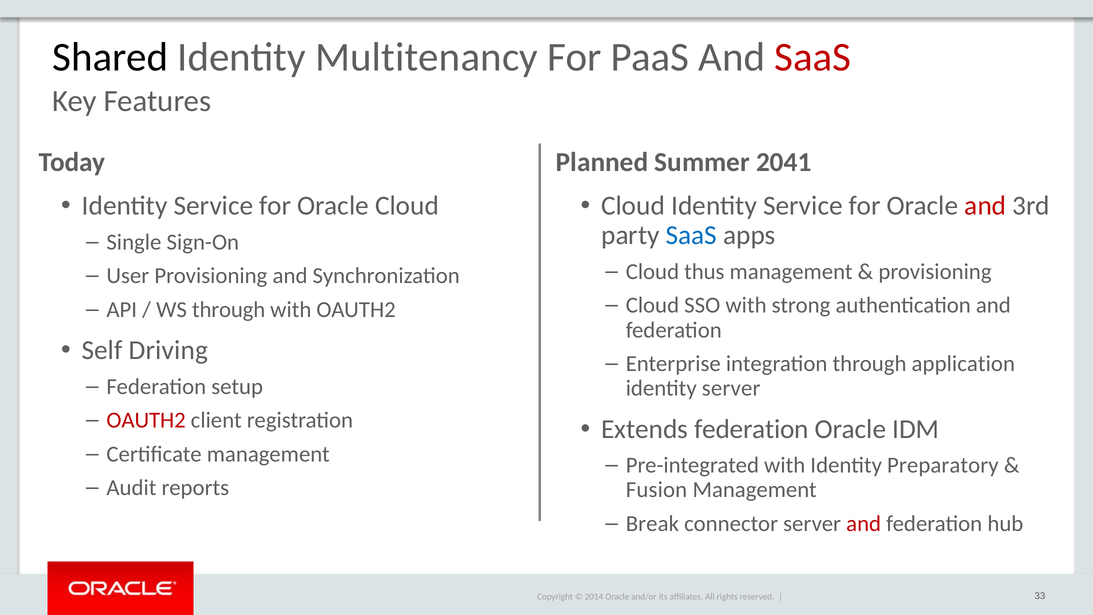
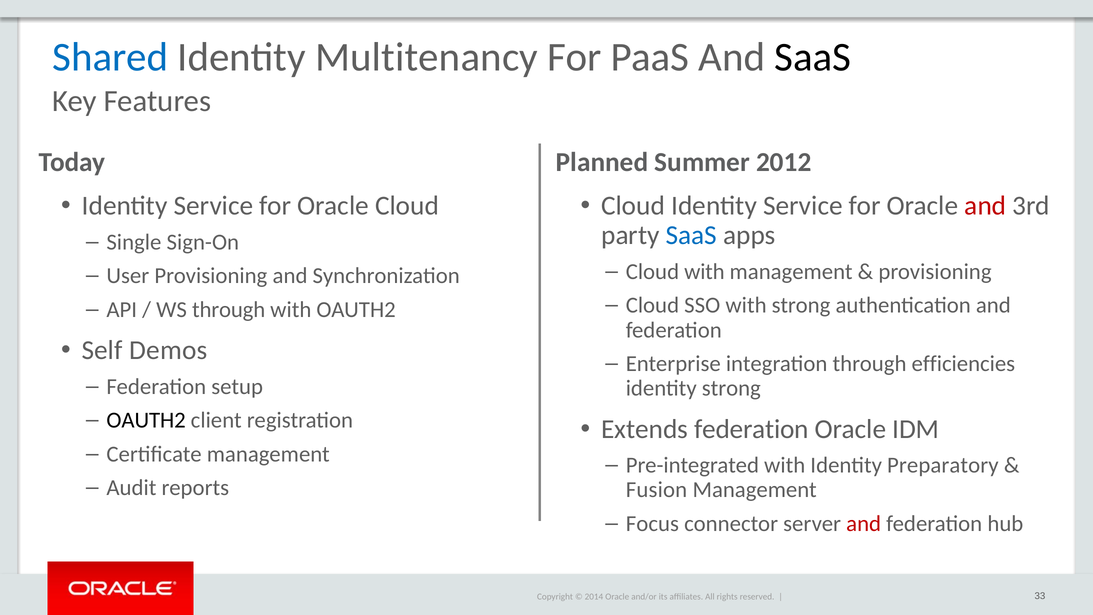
Shared colour: black -> blue (110, 57)
SaaS colour: red -> black (813, 57)
2041: 2041 -> 2012 (784, 162)
Cloud thus: thus -> with (704, 272)
Driving: Driving -> Demos (168, 350)
application: application -> efficiencies (963, 364)
identity server: server -> strong (731, 388)
OAUTH2 colour: red -> black (146, 420)
Break: Break -> Focus (652, 524)
